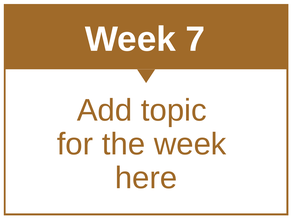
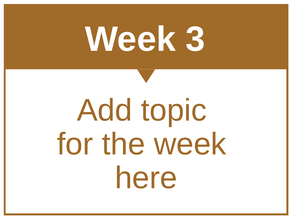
7: 7 -> 3 (195, 39)
